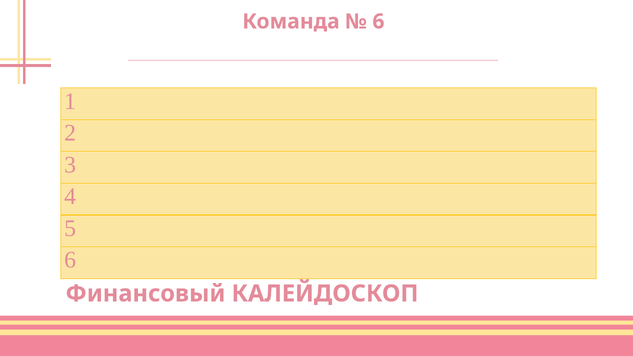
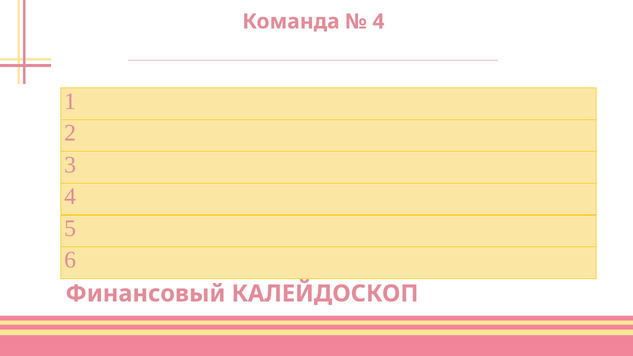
6: 6 -> 4 (378, 22)
